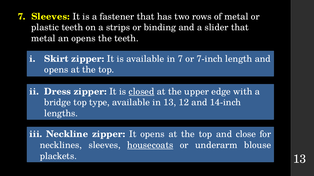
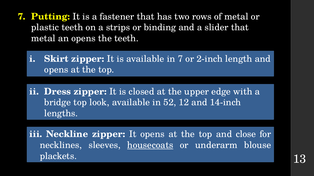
7 Sleeves: Sleeves -> Putting (51, 17)
7-inch: 7-inch -> 2-inch (210, 59)
closed underline: present -> none (142, 92)
type: type -> look (99, 103)
in 13: 13 -> 52 (170, 103)
